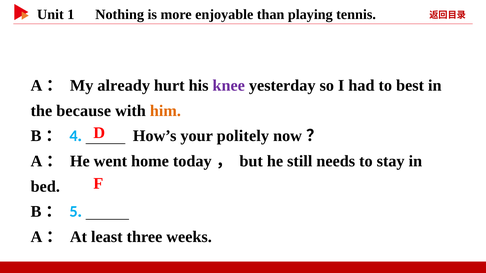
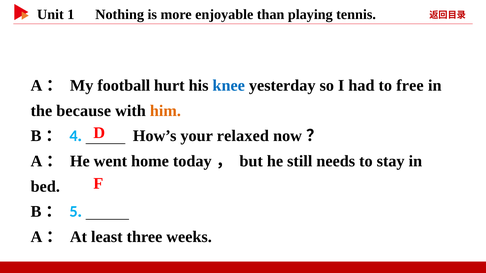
already: already -> football (124, 86)
knee colour: purple -> blue (229, 86)
best: best -> free (410, 86)
politely: politely -> relaxed (243, 136)
